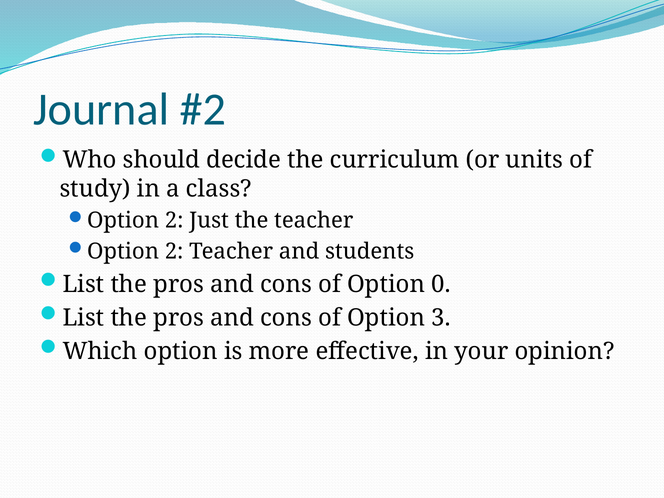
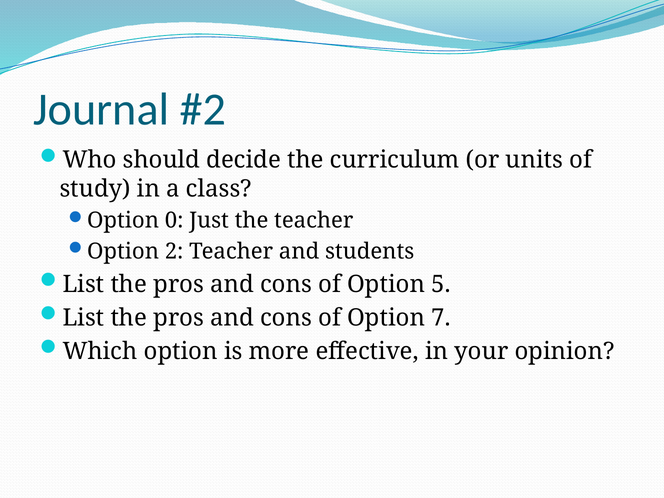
2: 2 -> 0 (174, 221)
0: 0 -> 5 (441, 284)
3: 3 -> 7 (441, 318)
